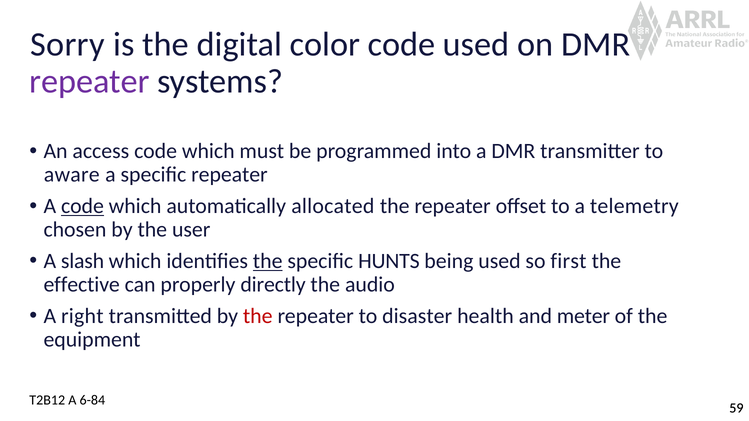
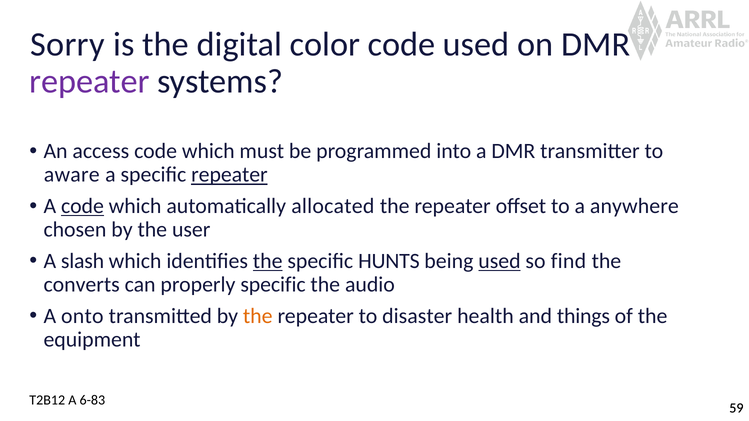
repeater underline: none -> present (229, 175)
telemetry: telemetry -> anywhere (634, 206)
used underline: none -> present (499, 261)
first: first -> find (568, 261)
effective: effective -> converts (82, 285)
properly directly: directly -> specific (273, 285)
right: right -> onto (82, 316)
the colour: red -> orange (258, 316)
meter: meter -> things (583, 316)
6-84: 6-84 -> 6-83 (92, 400)
